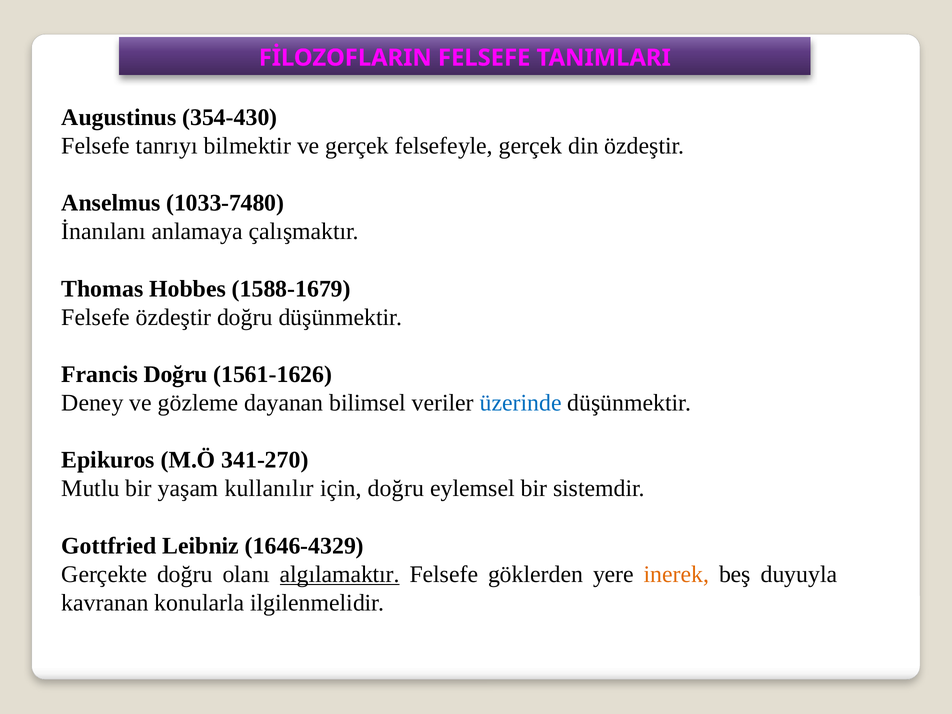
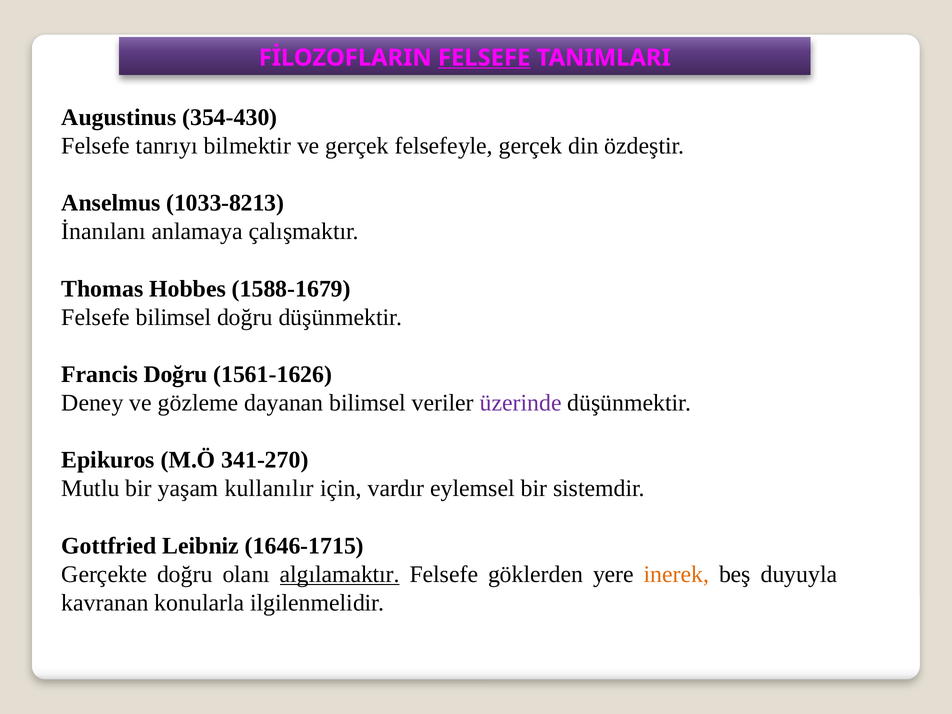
FELSEFE underline: none -> present (484, 58)
1033-7480: 1033-7480 -> 1033-8213 (225, 203)
Felsefe özdeştir: özdeştir -> bilimsel (174, 317)
üzerinde colour: blue -> purple (521, 403)
için doğru: doğru -> vardır (396, 489)
1646-4329: 1646-4329 -> 1646-1715 (304, 546)
